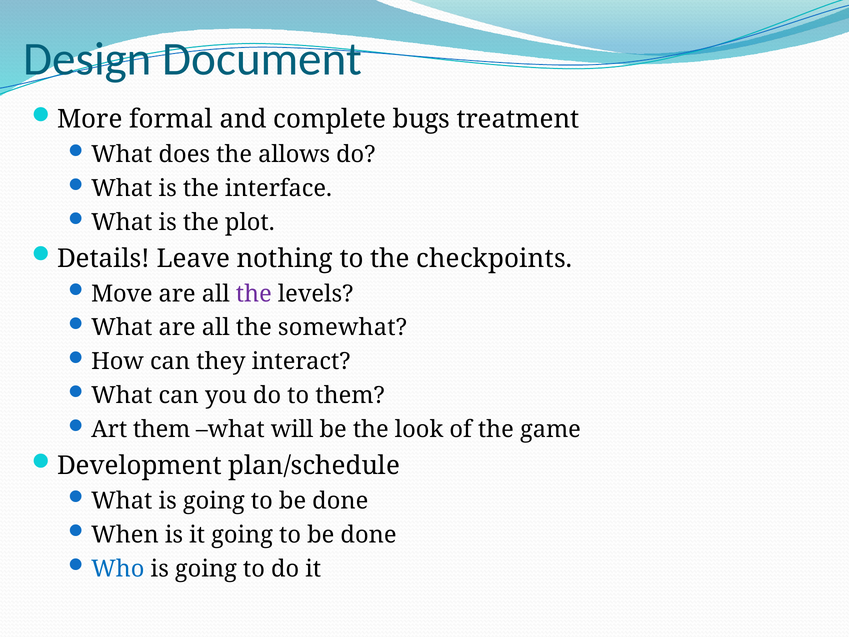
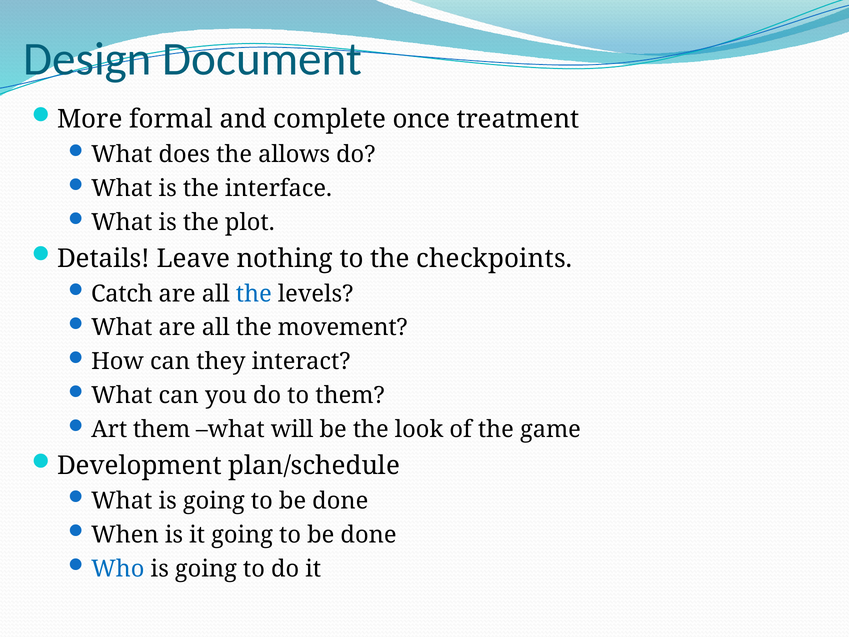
bugs: bugs -> once (422, 119)
Move: Move -> Catch (122, 294)
the colour: purple -> blue (254, 294)
somewhat: somewhat -> movement (343, 328)
